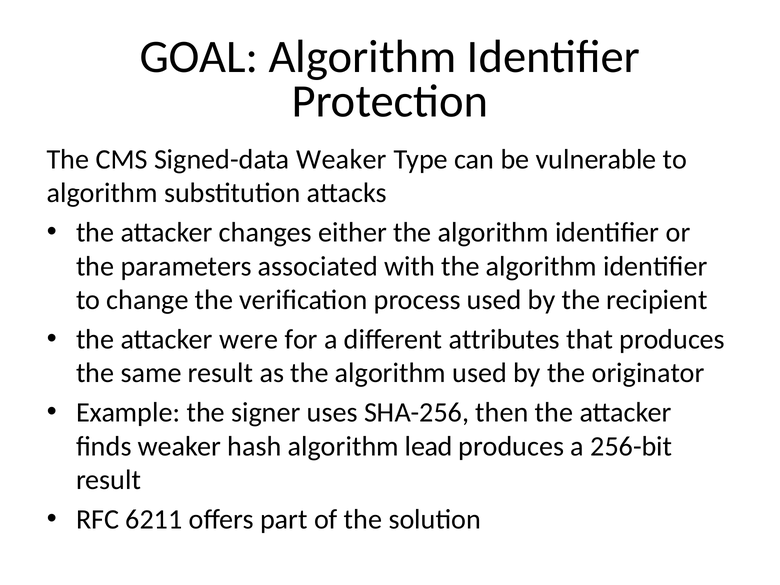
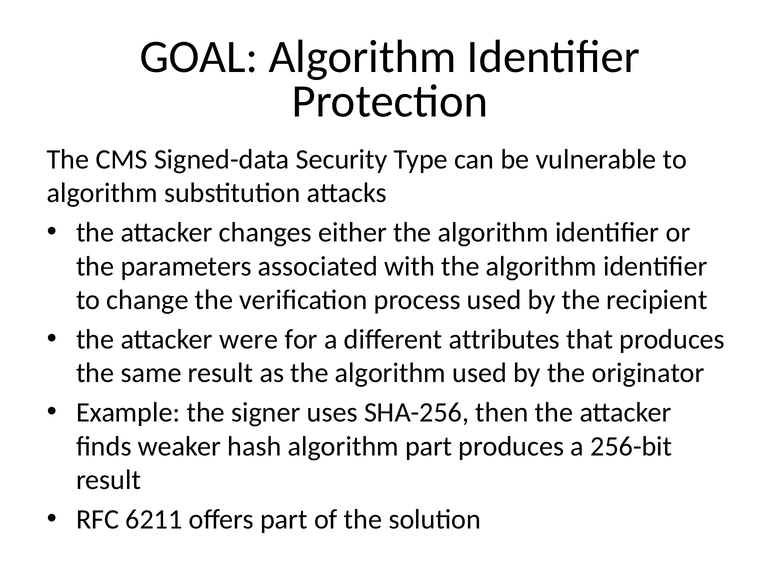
Signed-data Weaker: Weaker -> Security (342, 159)
algorithm lead: lead -> part (429, 446)
